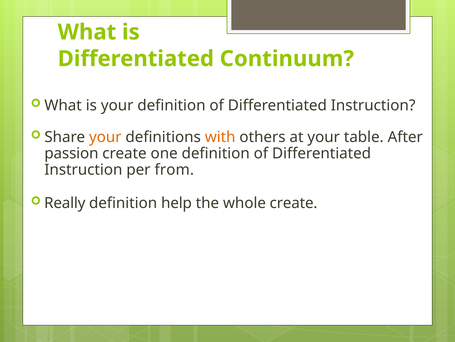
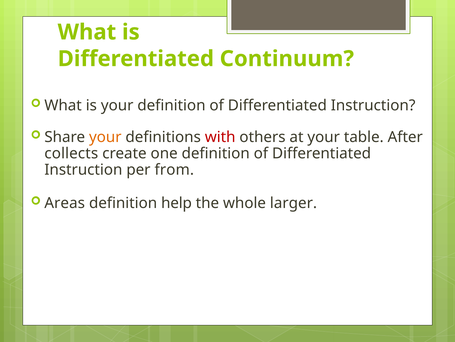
with colour: orange -> red (220, 137)
passion: passion -> collects (71, 153)
Really: Really -> Areas (65, 203)
whole create: create -> larger (293, 203)
